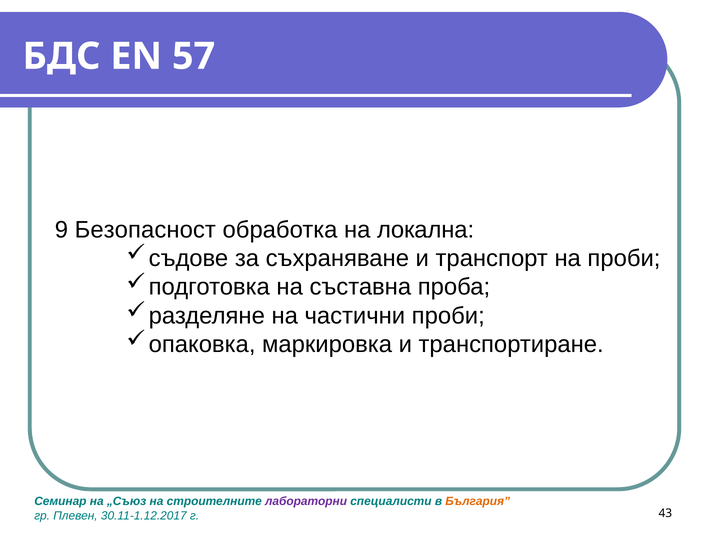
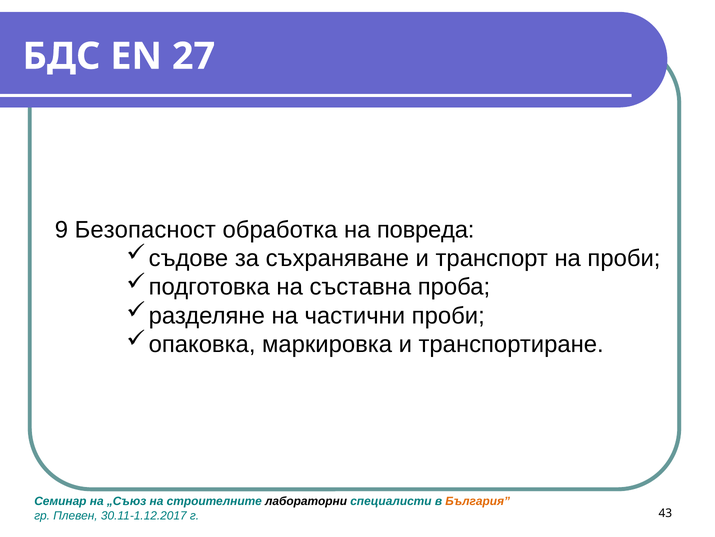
57: 57 -> 27 (194, 56)
локална: локална -> повреда (426, 229)
лабораторни colour: purple -> black (306, 501)
